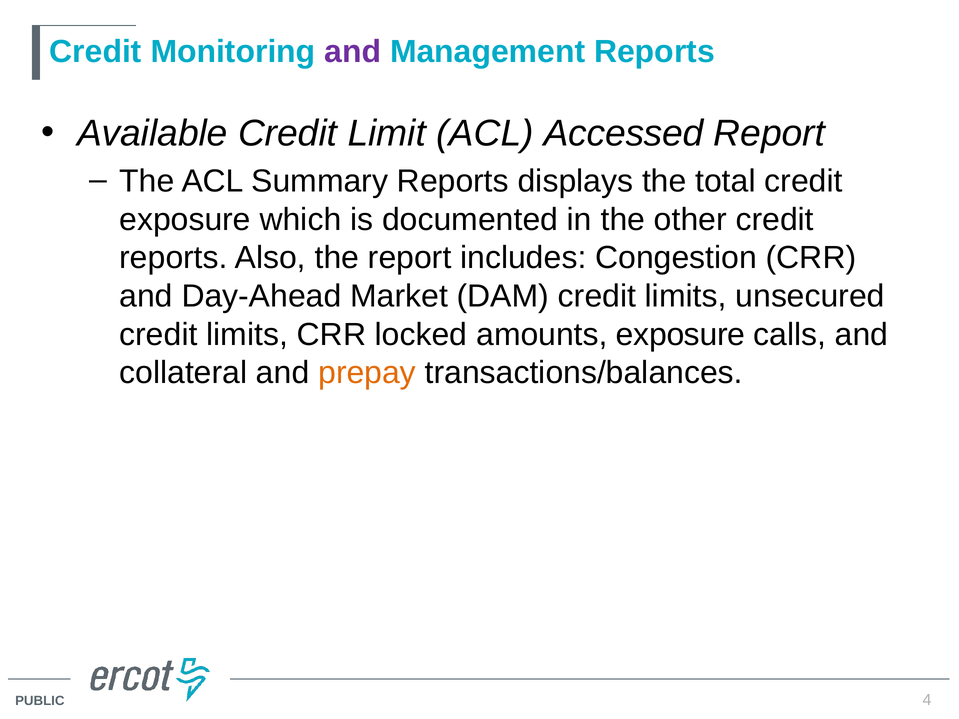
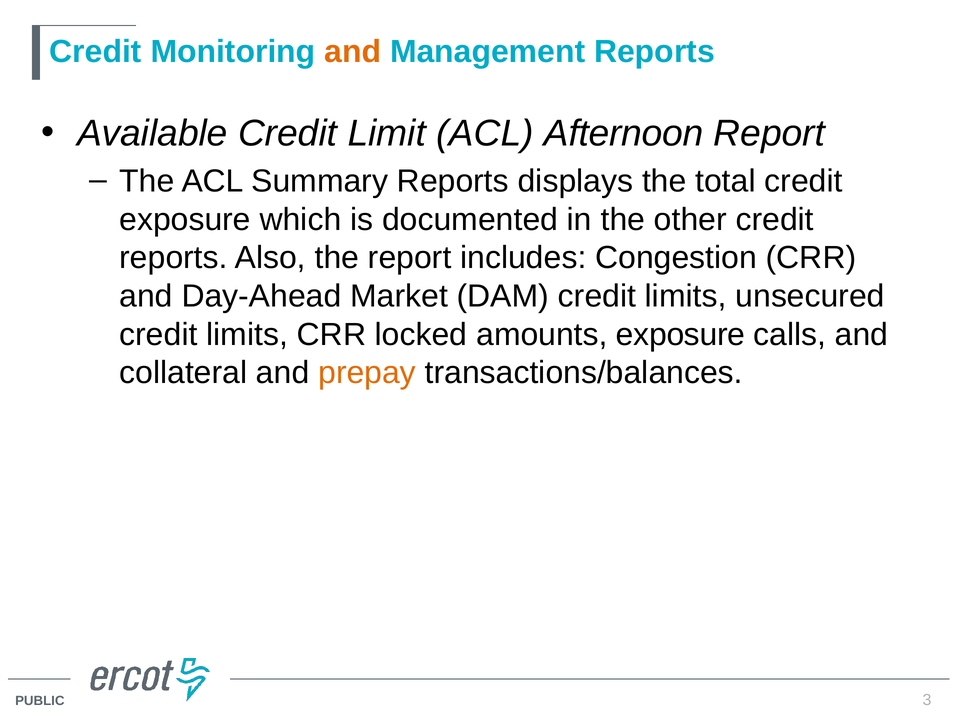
and colour: purple -> orange (353, 52)
Accessed: Accessed -> Afternoon (624, 134)
4: 4 -> 3 (927, 700)
